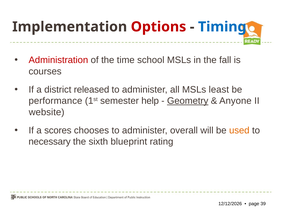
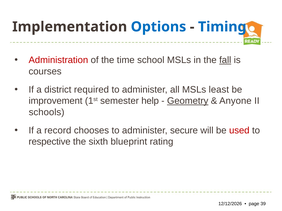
Options colour: red -> blue (158, 27)
fall underline: none -> present (225, 60)
released: released -> required (91, 90)
performance: performance -> improvement (56, 101)
website: website -> schools (47, 112)
scores: scores -> record (58, 131)
overall: overall -> secure (184, 131)
used colour: orange -> red (239, 131)
necessary: necessary -> respective (50, 142)
